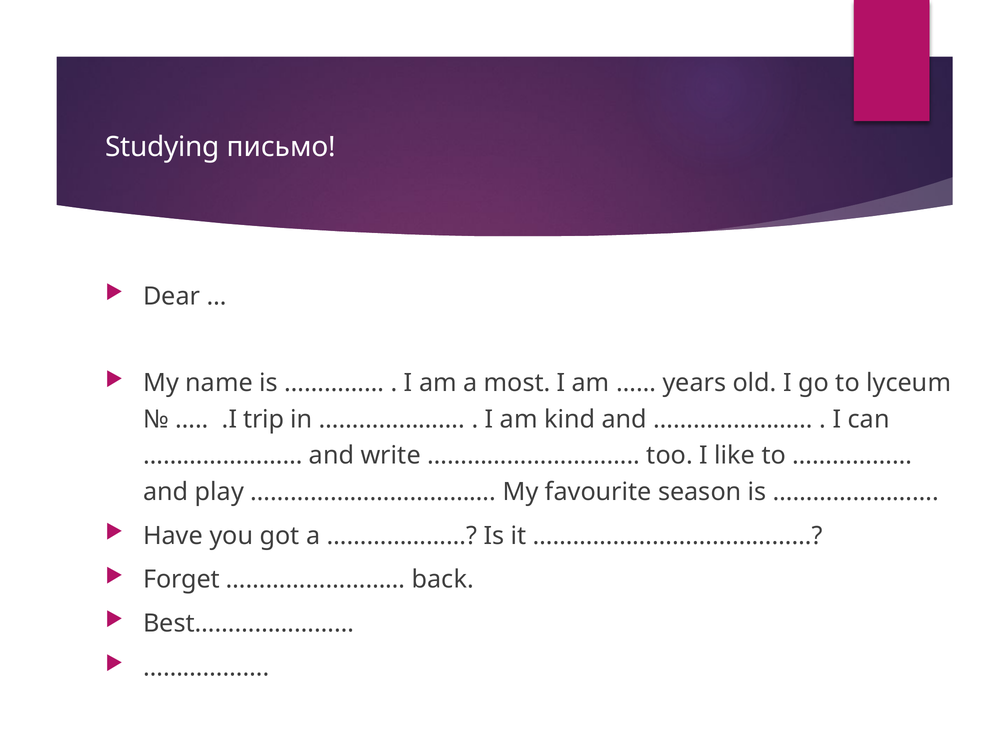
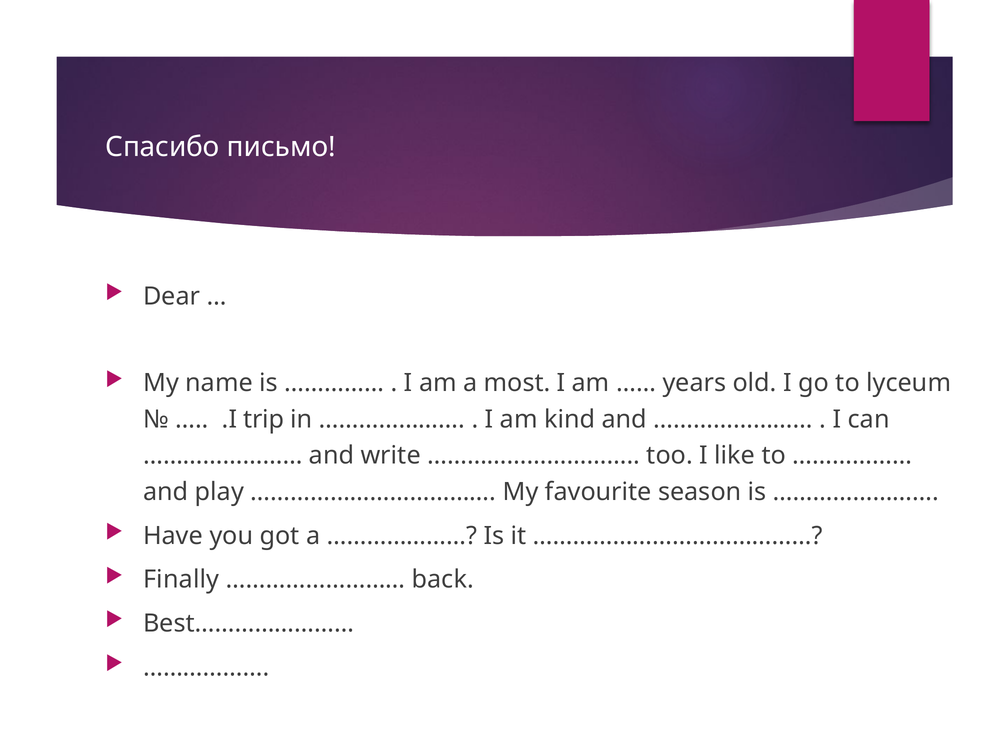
Studying: Studying -> Спасибо (162, 147)
Forget: Forget -> Finally (181, 580)
